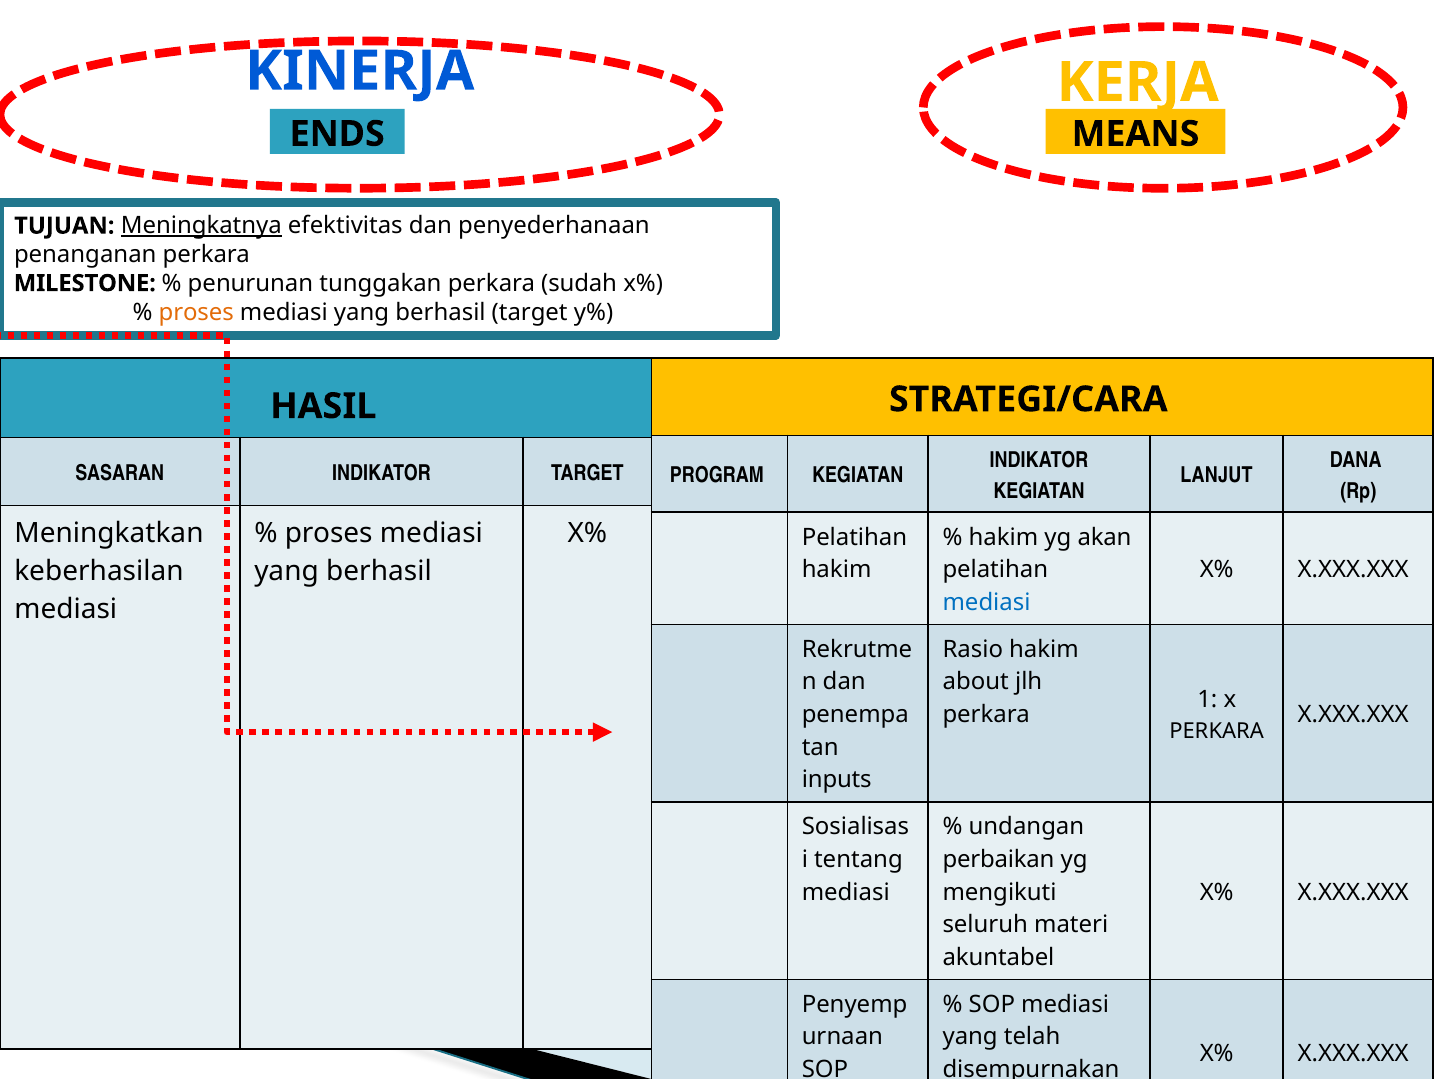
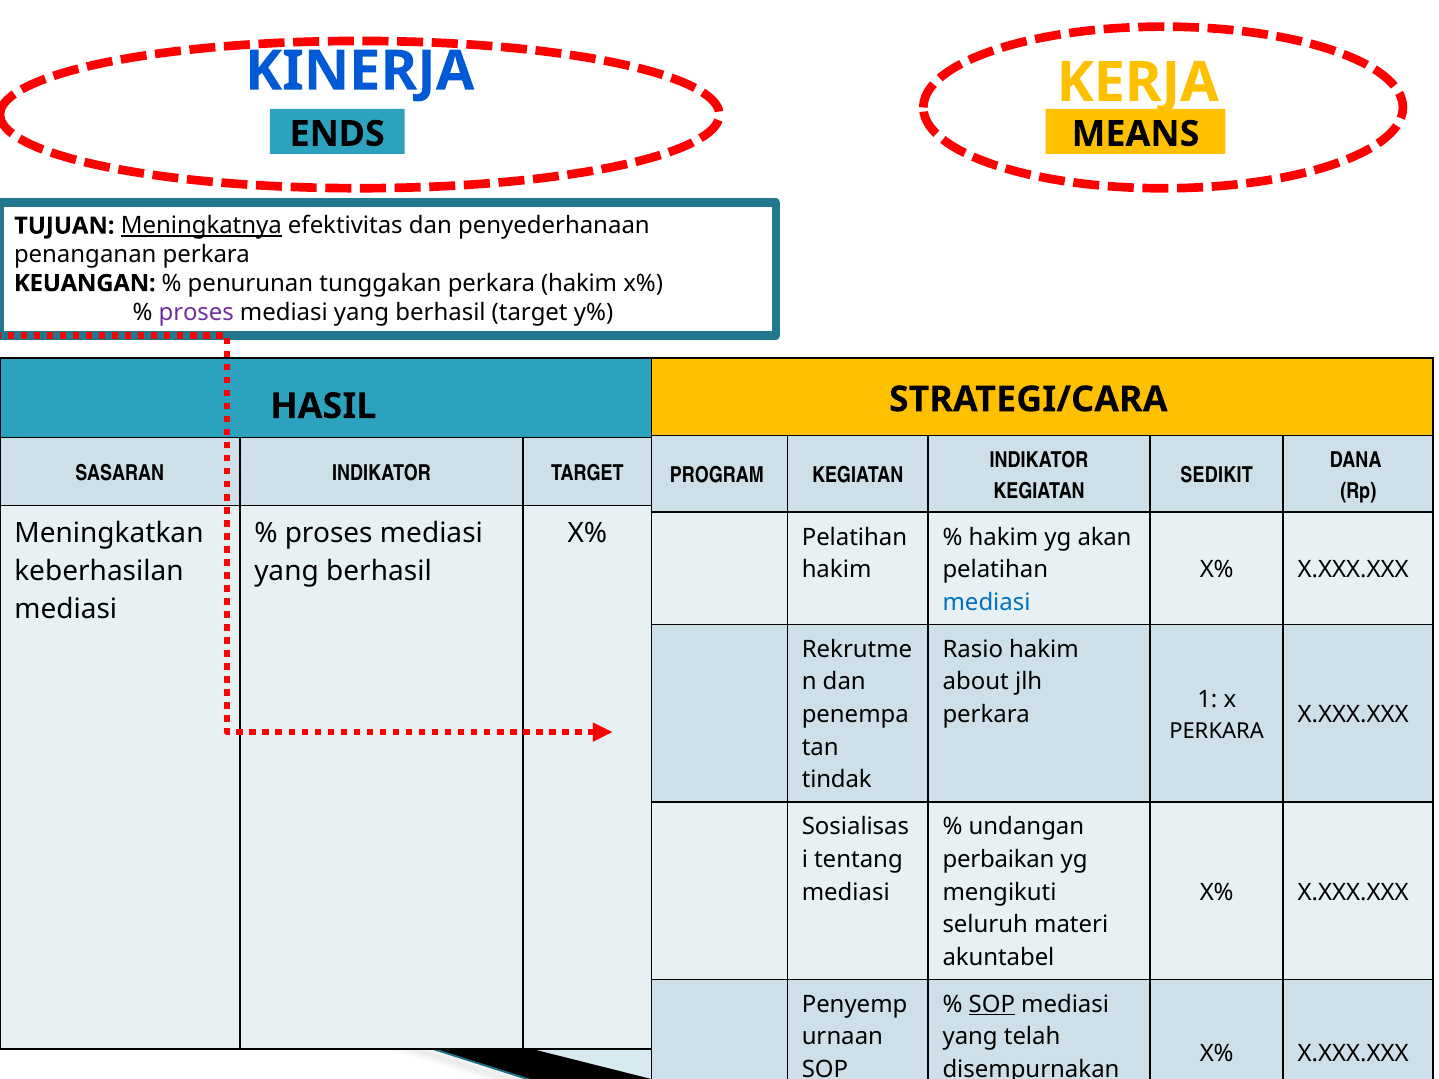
MILESTONE: MILESTONE -> KEUANGAN (85, 283)
perkara sudah: sudah -> hakim (579, 283)
proses colour: orange -> purple (196, 312)
LANJUT: LANJUT -> SEDIKIT (1217, 476)
inputs: inputs -> tindak (837, 780)
SOP underline: none -> present (992, 1005)
